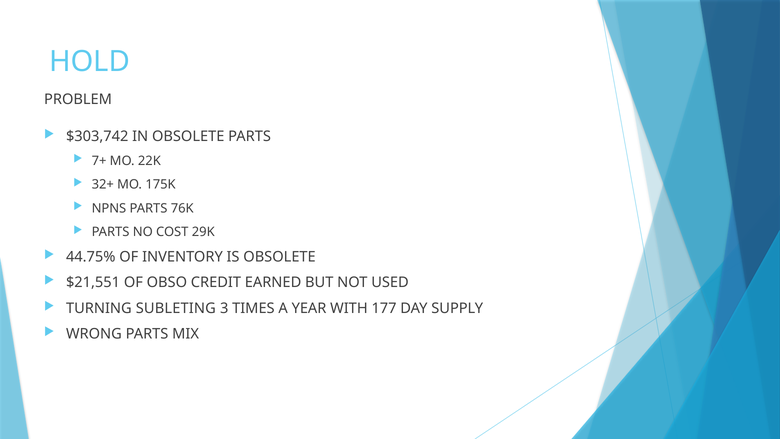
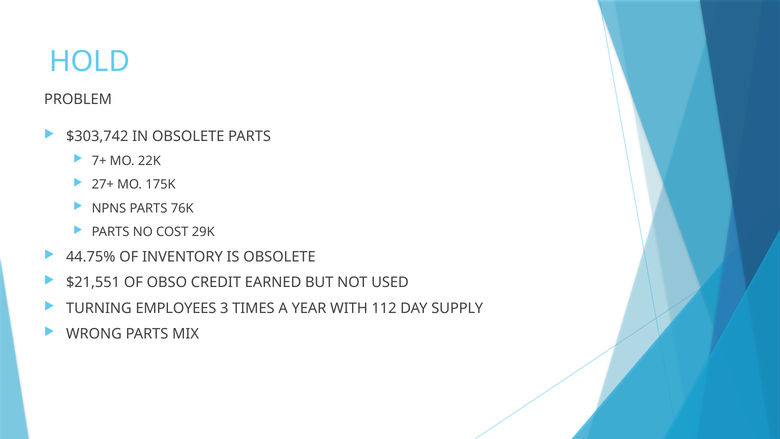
32+: 32+ -> 27+ (103, 185)
SUBLETING: SUBLETING -> EMPLOYEES (176, 308)
177: 177 -> 112 (384, 308)
